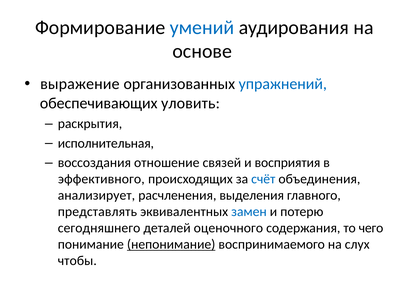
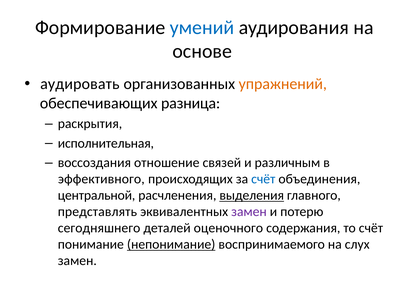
выражение: выражение -> аудировать (80, 84)
упражнений colour: blue -> orange (283, 84)
уловить: уловить -> разница (191, 103)
восприятия: восприятия -> различным (287, 163)
анализирует: анализирует -> центральной (97, 196)
выделения underline: none -> present (252, 196)
замен colour: blue -> purple (249, 212)
то чего: чего -> счёт (371, 229)
чтобы: чтобы -> замен (77, 261)
